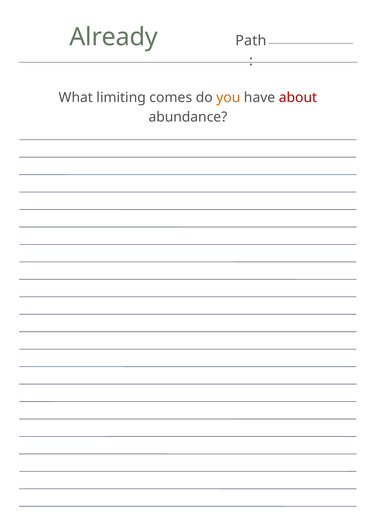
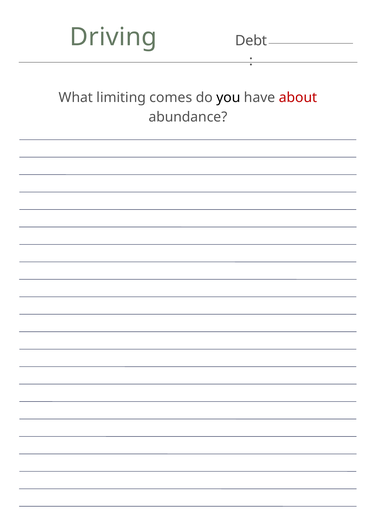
Already: Already -> Driving (113, 37)
Path: Path -> Debt (251, 41)
you colour: orange -> black (228, 98)
